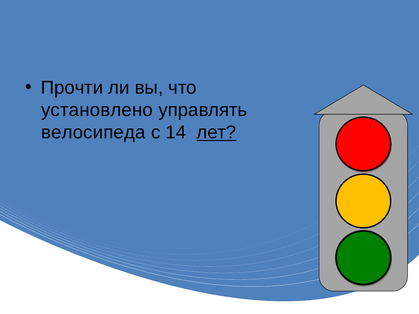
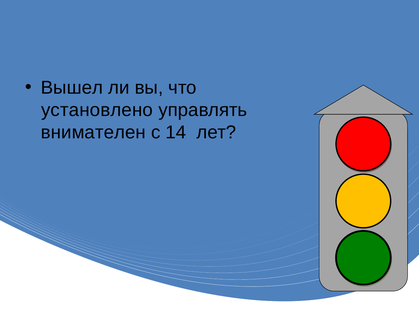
Прочти: Прочти -> Вышел (72, 88)
велосипеда: велосипеда -> внимателен (93, 133)
лет underline: present -> none (216, 133)
